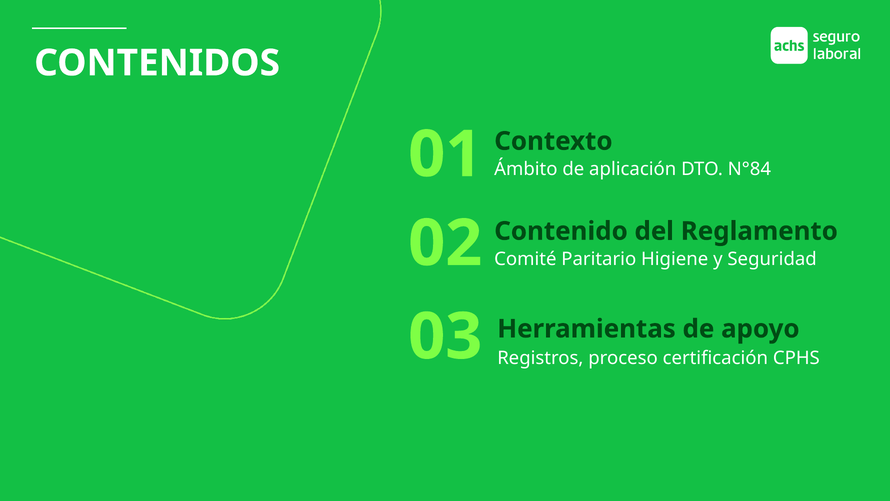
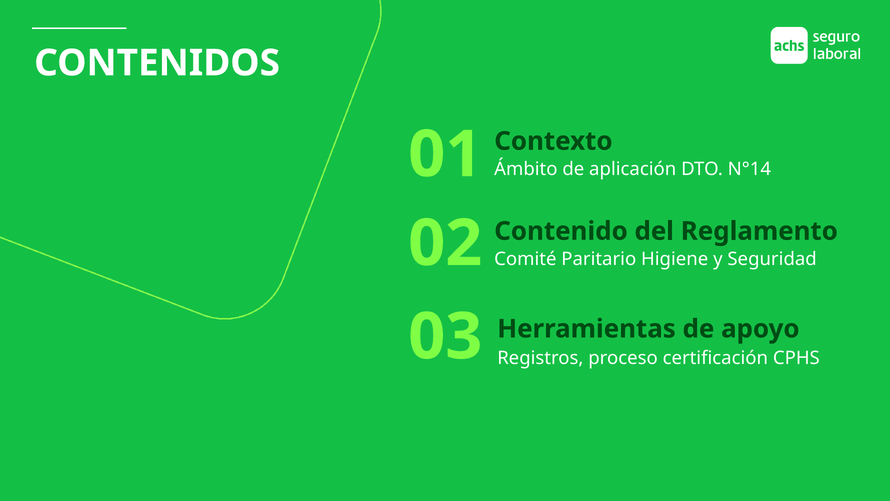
N°84: N°84 -> N°14 (749, 169)
